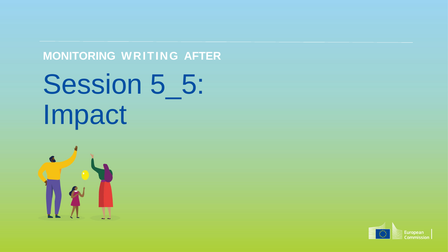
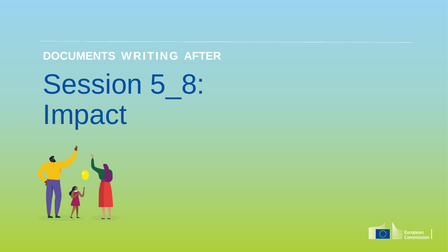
MONITORING: MONITORING -> DOCUMENTS (79, 56)
5_5: 5_5 -> 5_8 (178, 85)
